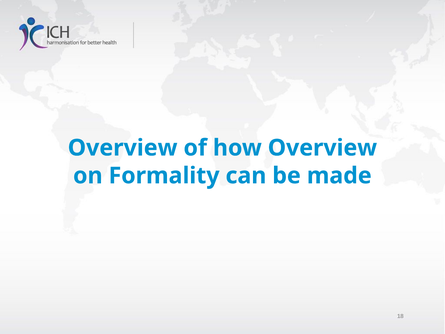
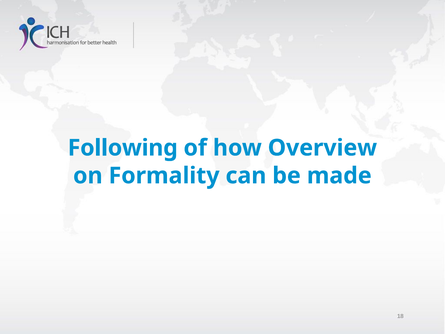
Overview: Overview -> Following (123, 148)
